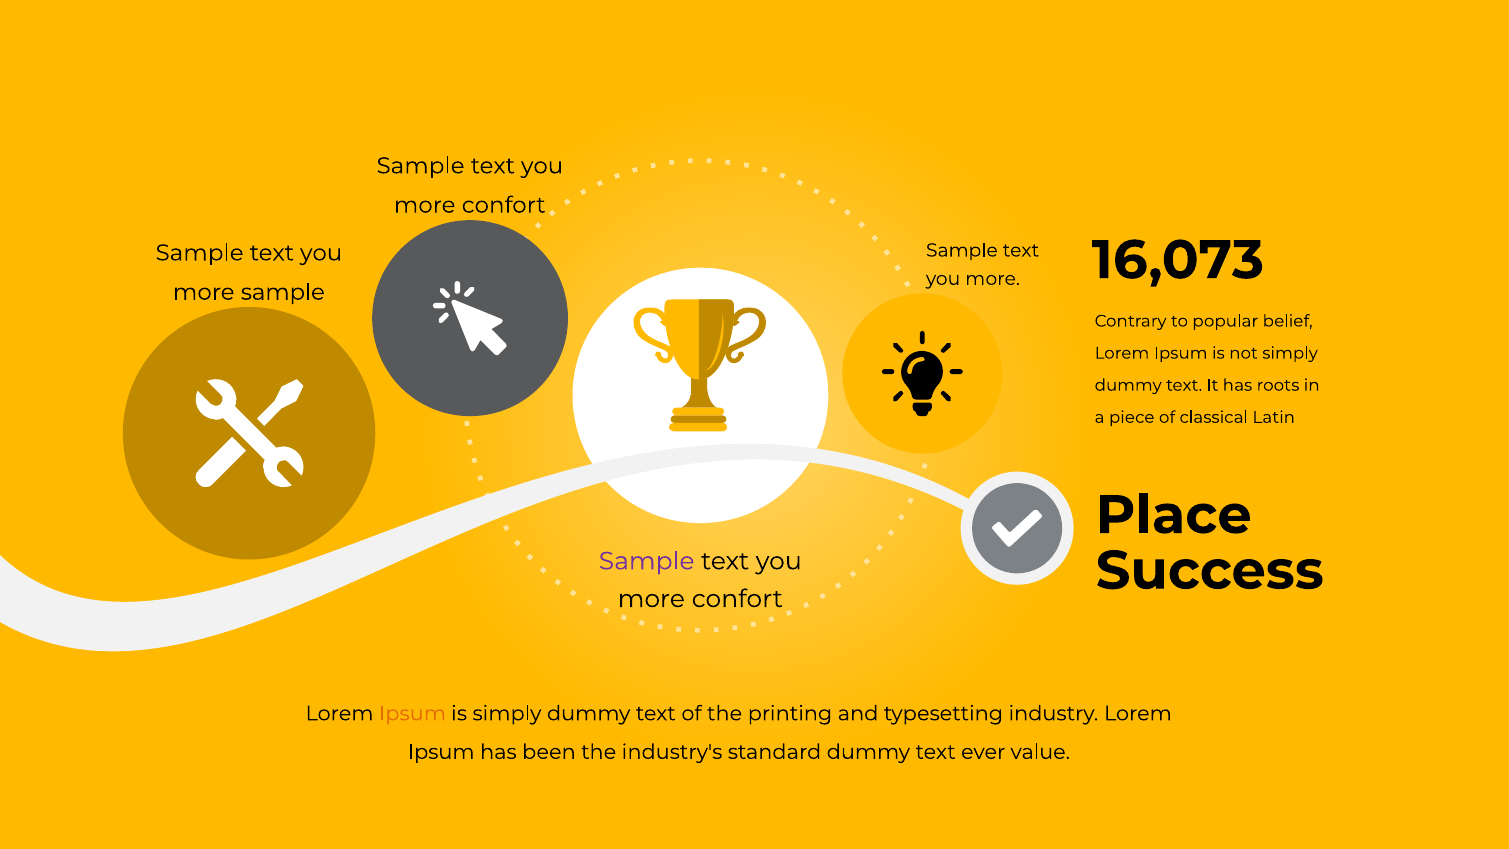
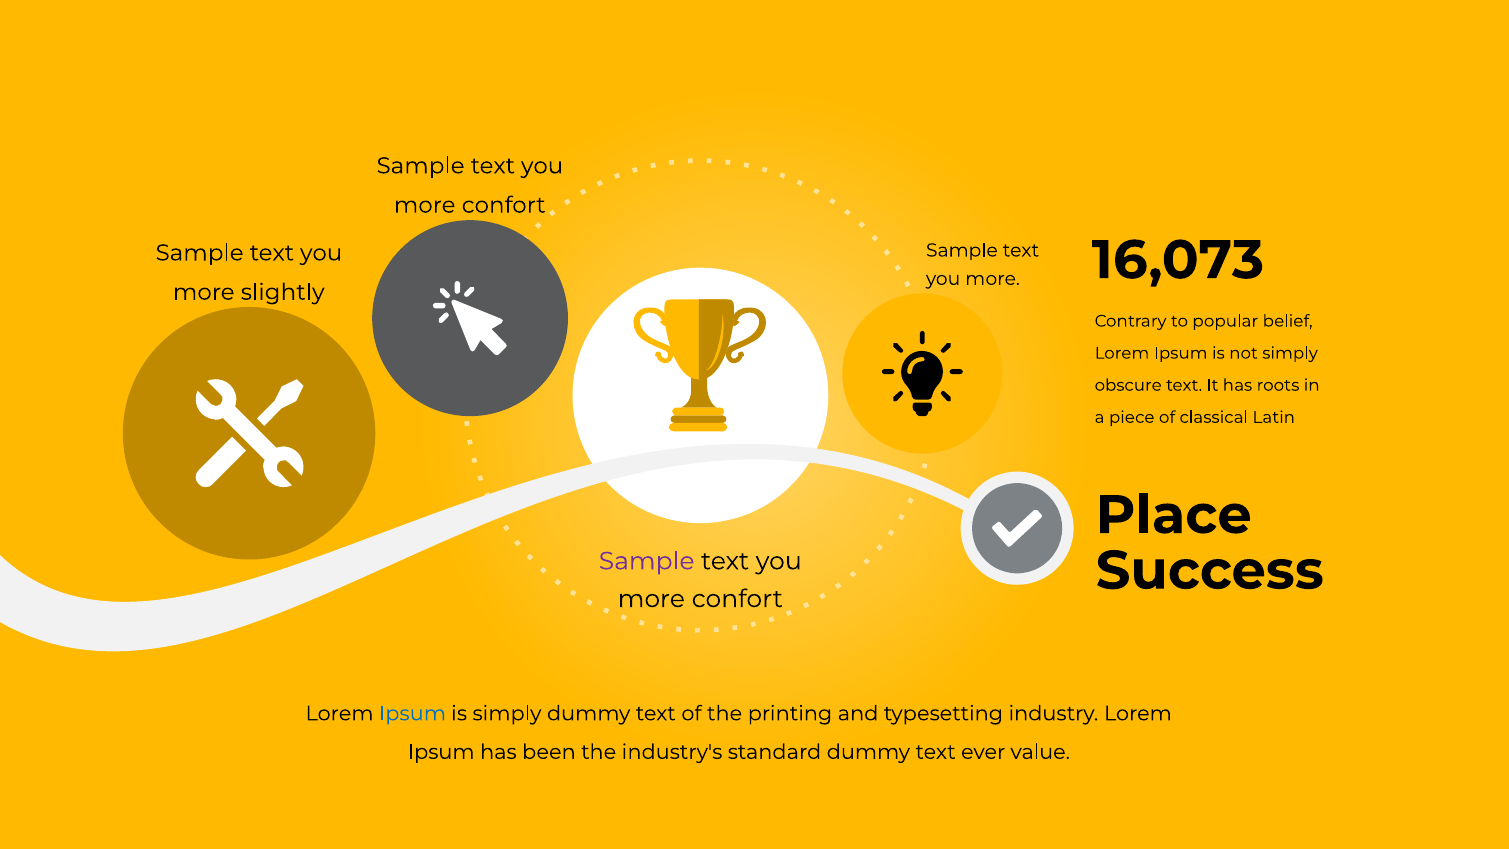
sample: sample -> slightly (283, 292)
dummy: dummy -> obscure (1128, 385)
Ipsum colour: orange -> blue (412, 713)
